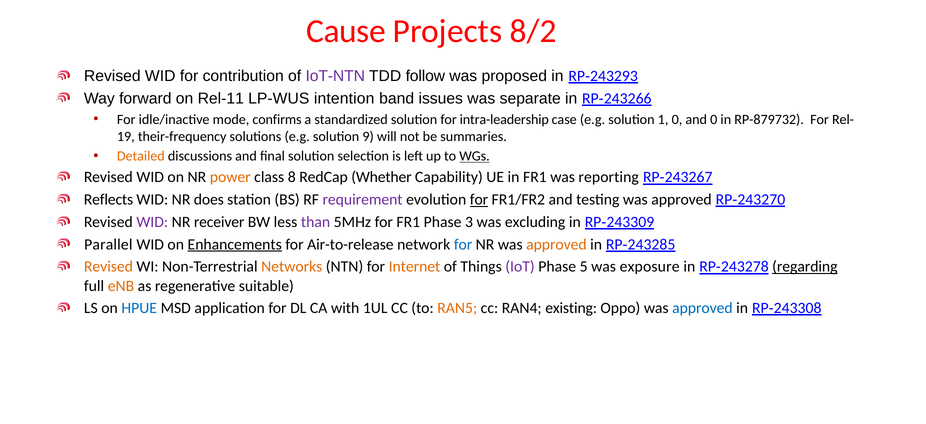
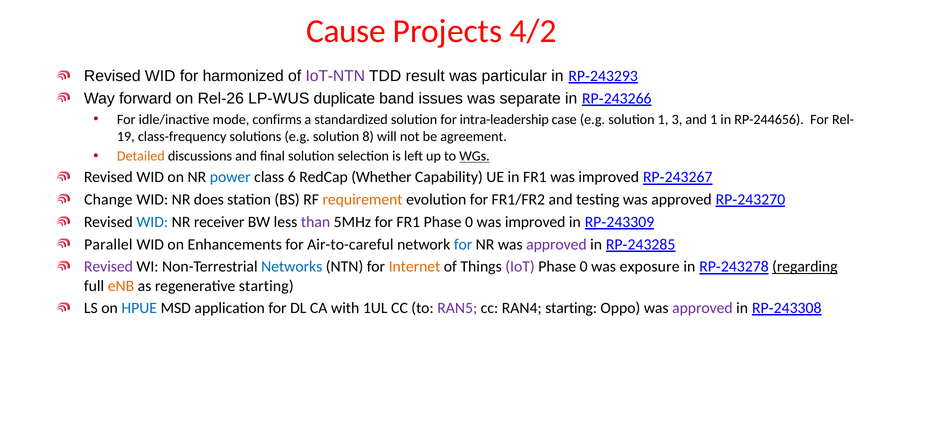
8/2: 8/2 -> 4/2 (533, 31)
contribution: contribution -> harmonized (243, 76)
follow: follow -> result (425, 76)
proposed: proposed -> particular (514, 76)
Rel-11: Rel-11 -> Rel-26 (221, 98)
intention: intention -> duplicate (344, 98)
1 0: 0 -> 3 (677, 119)
and 0: 0 -> 1 (714, 119)
RP-879732: RP-879732 -> RP-244656 (769, 119)
their-frequency: their-frequency -> class-frequency (182, 136)
9: 9 -> 8 (368, 136)
summaries: summaries -> agreement (474, 136)
power colour: orange -> blue (230, 177)
8: 8 -> 6 (292, 177)
FR1 was reporting: reporting -> improved (609, 177)
Reflects: Reflects -> Change (108, 199)
requirement colour: purple -> orange (363, 199)
for underline: present -> none (479, 199)
WID colour: purple -> blue (152, 222)
3: 3 -> 0 (469, 222)
excluding: excluding -> improved (535, 222)
Enhancements underline: present -> none (235, 244)
Air-to-release: Air-to-release -> Air-to-careful (350, 244)
approved colour: orange -> purple (556, 244)
Revised colour: orange -> purple (108, 266)
Networks colour: orange -> blue (292, 266)
5: 5 -> 0 (584, 266)
regenerative suitable: suitable -> starting (266, 286)
RAN5 colour: orange -> purple (457, 308)
RAN4 existing: existing -> starting (571, 308)
approved colour: blue -> purple (702, 308)
